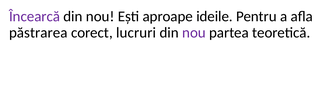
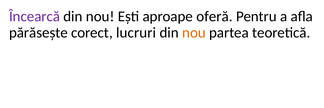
ideile: ideile -> oferă (214, 16)
păstrarea: păstrarea -> părăsește (38, 33)
nou colour: purple -> orange (194, 33)
